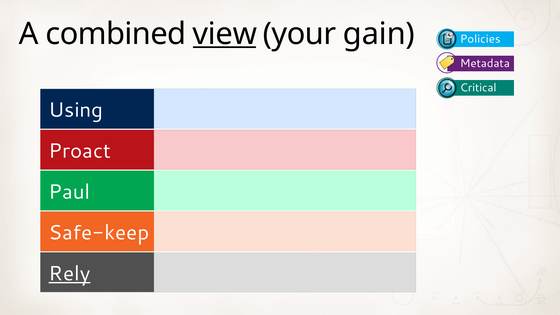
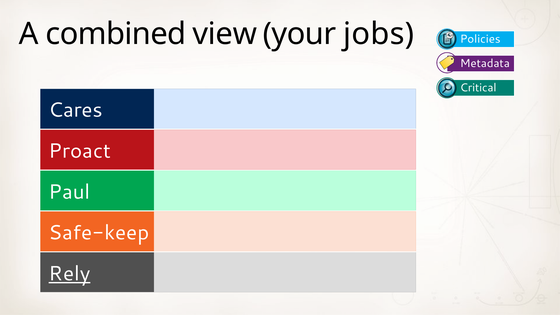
view underline: present -> none (225, 34)
gain: gain -> jobs (379, 34)
Using: Using -> Cares (76, 110)
